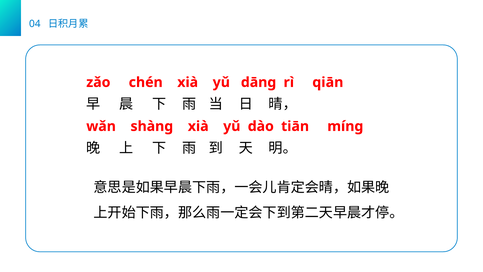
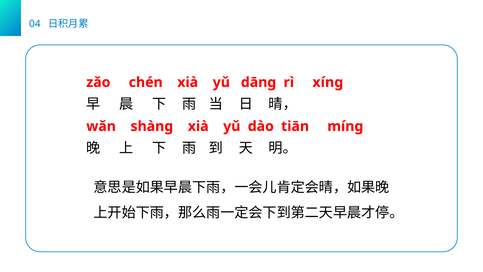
qiān: qiān -> xíng (328, 82)
